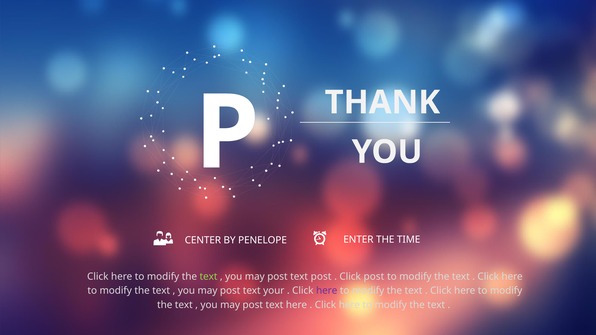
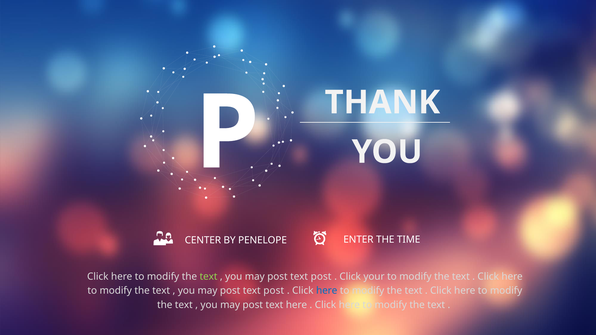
Click post: post -> your (374, 277)
your: your -> post (274, 291)
here colour: purple -> blue (327, 291)
